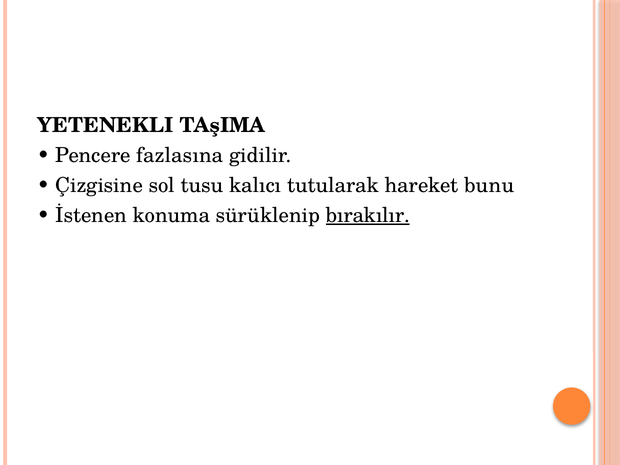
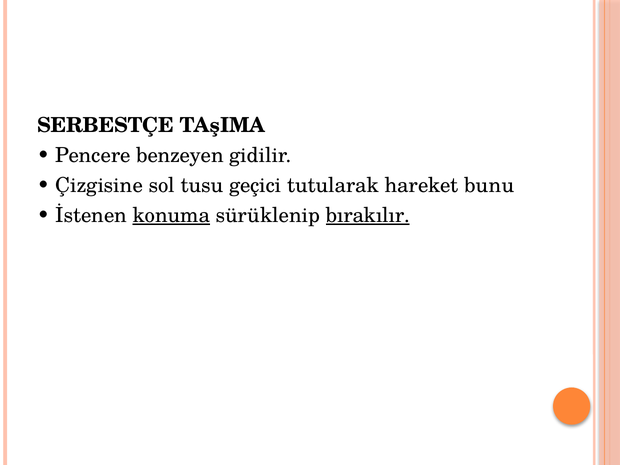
YETENEKLI: YETENEKLI -> SERBESTÇE (106, 125)
fazlasına: fazlasına -> benzeyen (180, 155)
kalıcı: kalıcı -> geçici (255, 185)
konuma underline: none -> present (171, 215)
